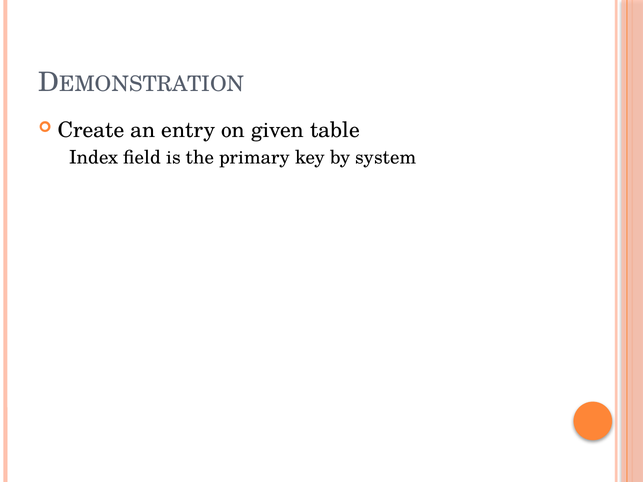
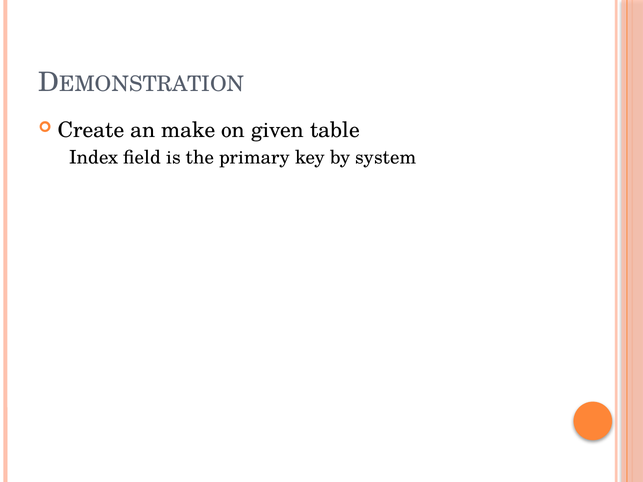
entry: entry -> make (188, 130)
